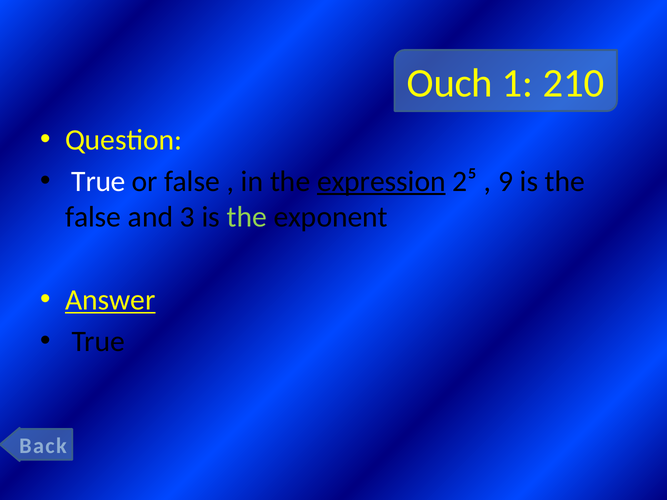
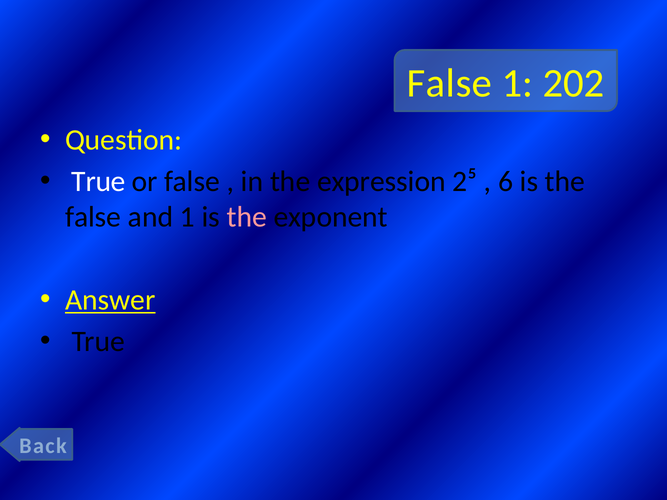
Ouch: Ouch -> False (449, 83)
210: 210 -> 202 (573, 83)
expression underline: present -> none (381, 181)
9: 9 -> 6 (506, 181)
and 3: 3 -> 1 (187, 217)
the colour: light green -> pink (247, 217)
